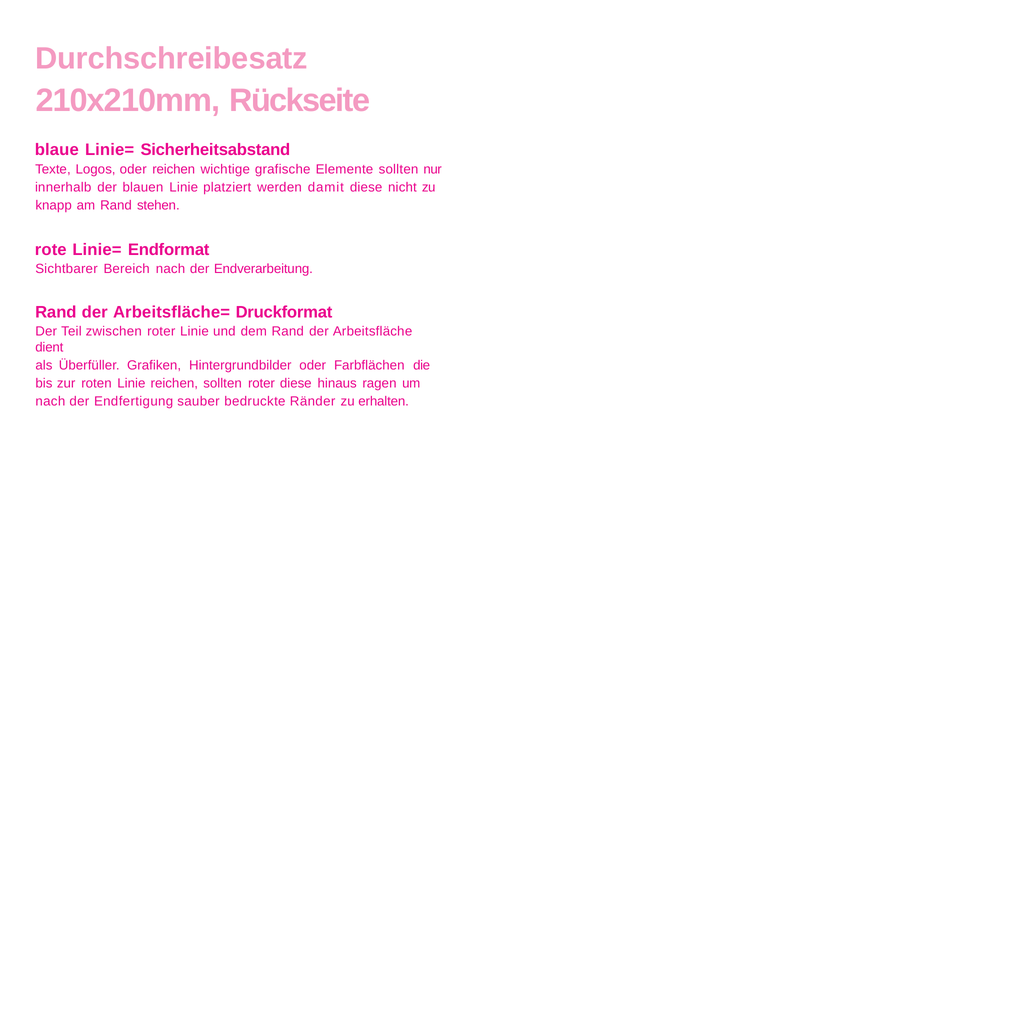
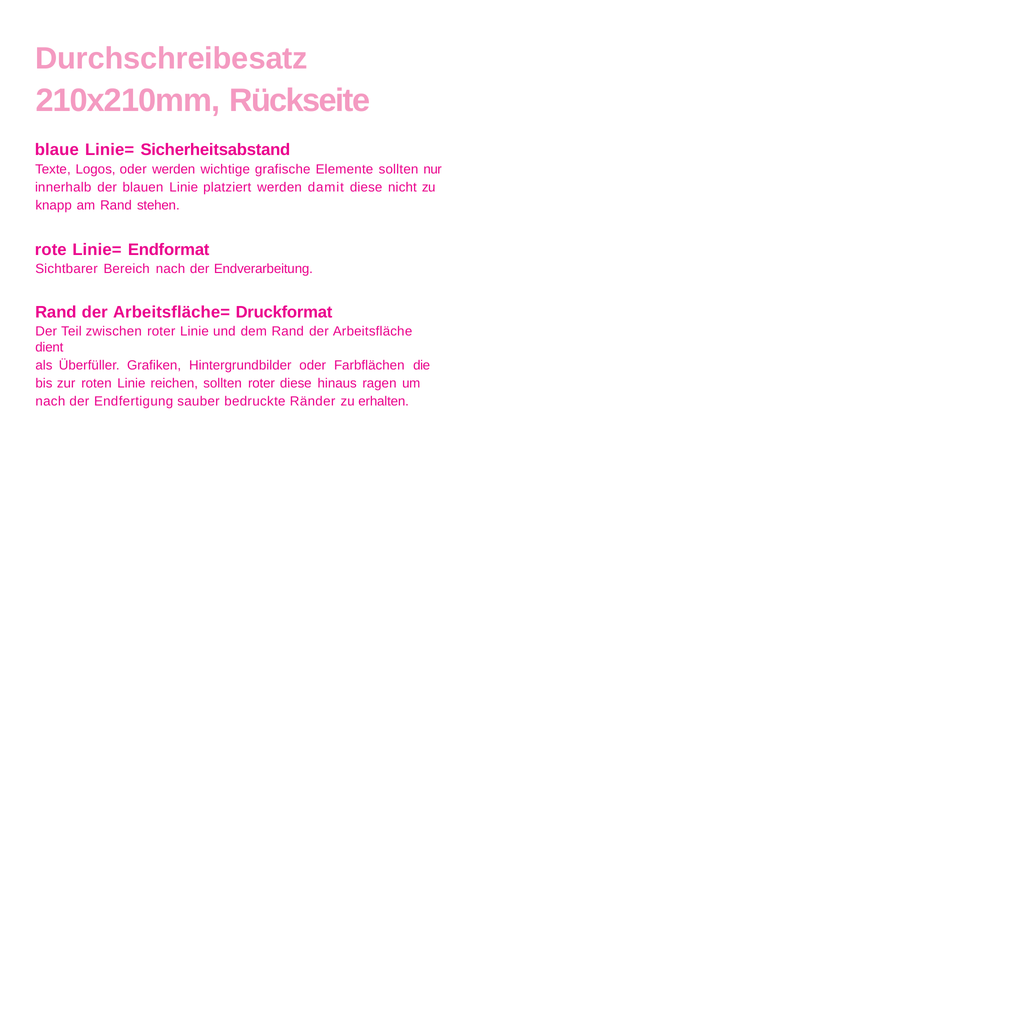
oder reichen: reichen -> werden (174, 169)
